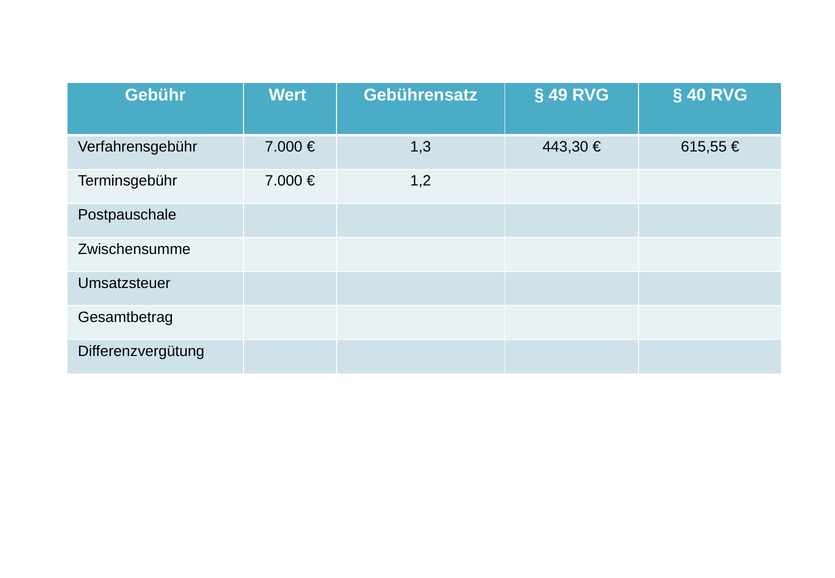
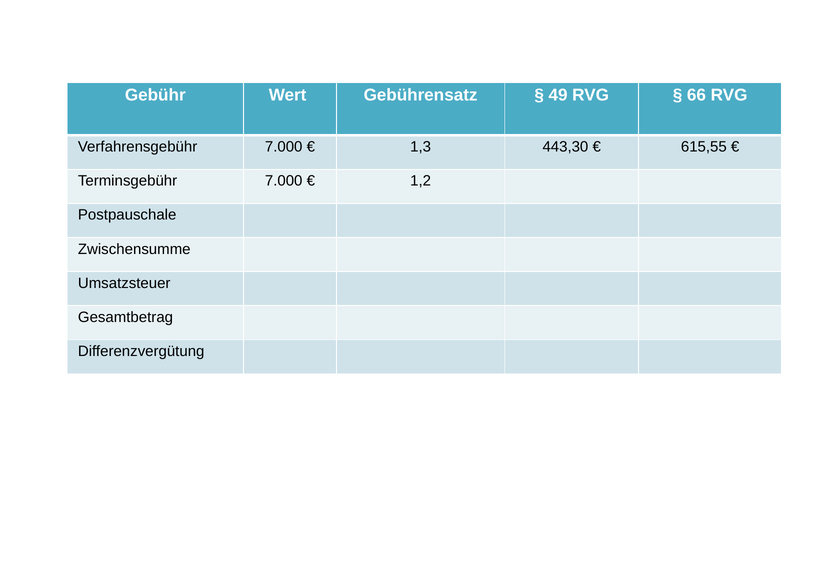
40: 40 -> 66 (696, 95)
